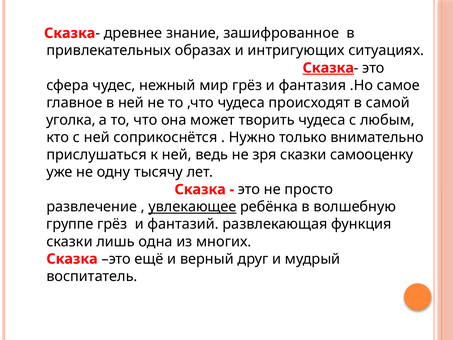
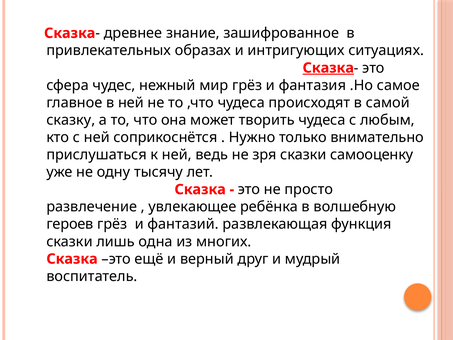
уголка: уголка -> сказку (71, 120)
увлекающее underline: present -> none (192, 207)
группе: группе -> героев (70, 224)
